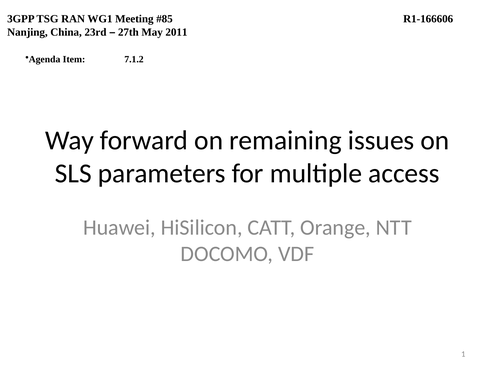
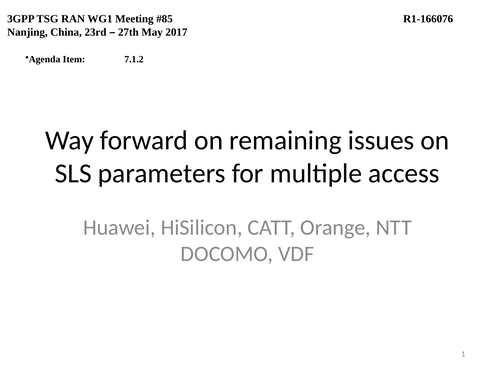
R1-166606: R1-166606 -> R1-166076 (428, 19)
2011: 2011 -> 2017 (176, 32)
